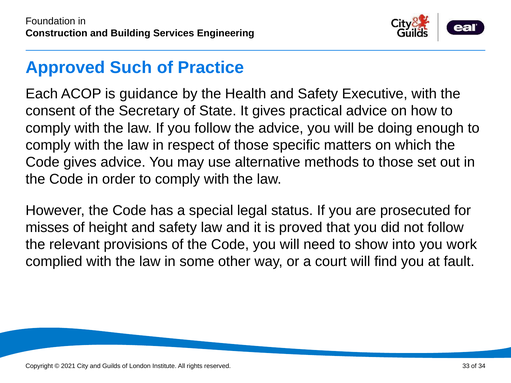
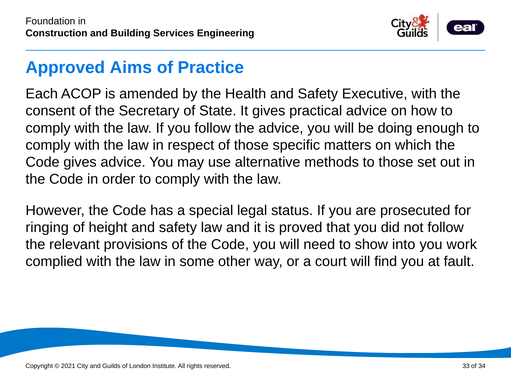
Such: Such -> Aims (131, 68)
guidance: guidance -> amended (149, 94)
misses: misses -> ringing (47, 227)
